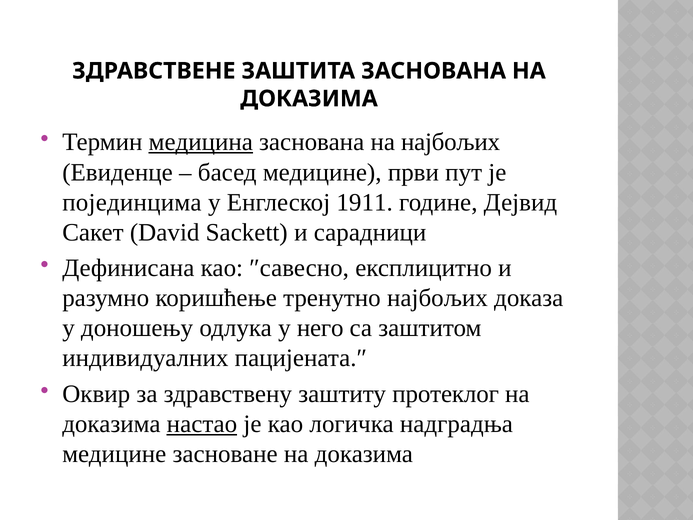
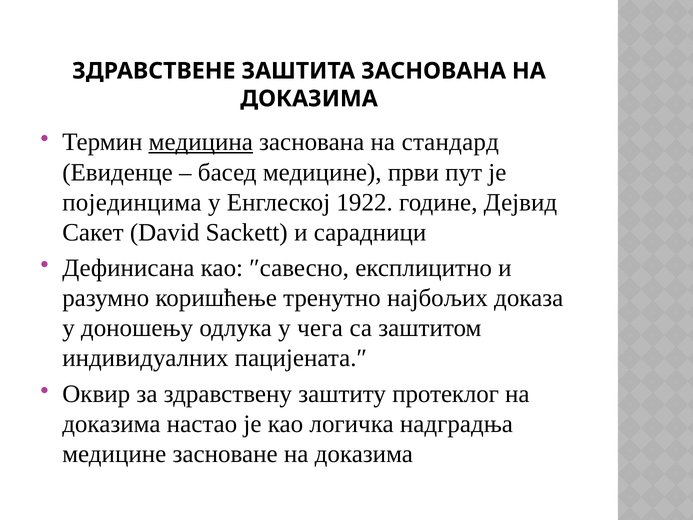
на најбољих: најбољих -> стандард (450, 142)
1911: 1911 -> 1922 (365, 202)
него: него -> чега (320, 328)
настао underline: present -> none (202, 424)
